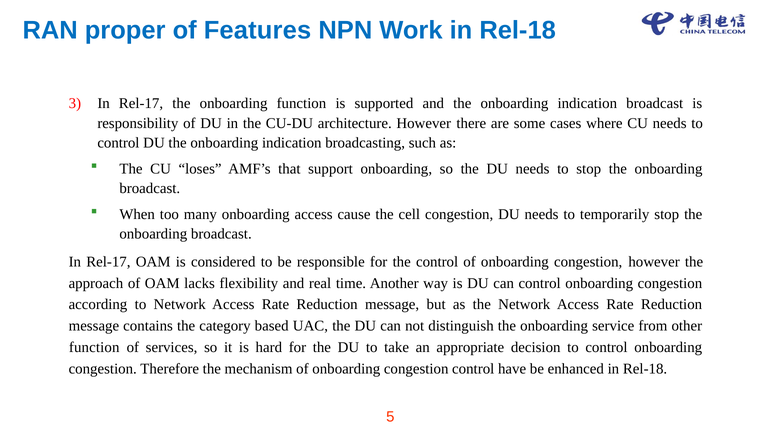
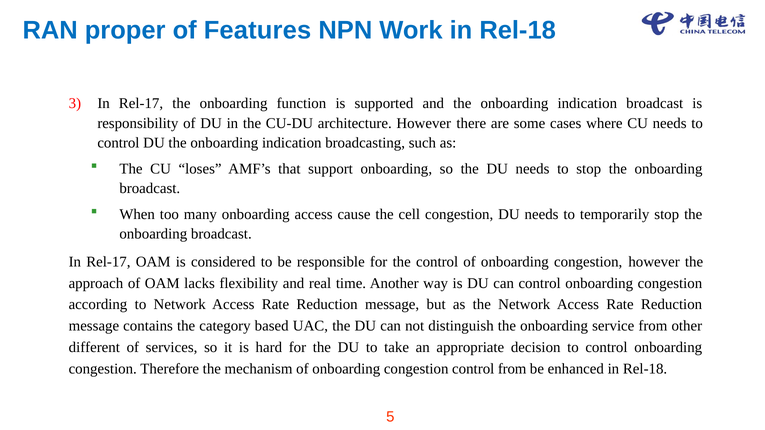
function: function -> different (94, 348)
control have: have -> from (512, 369)
